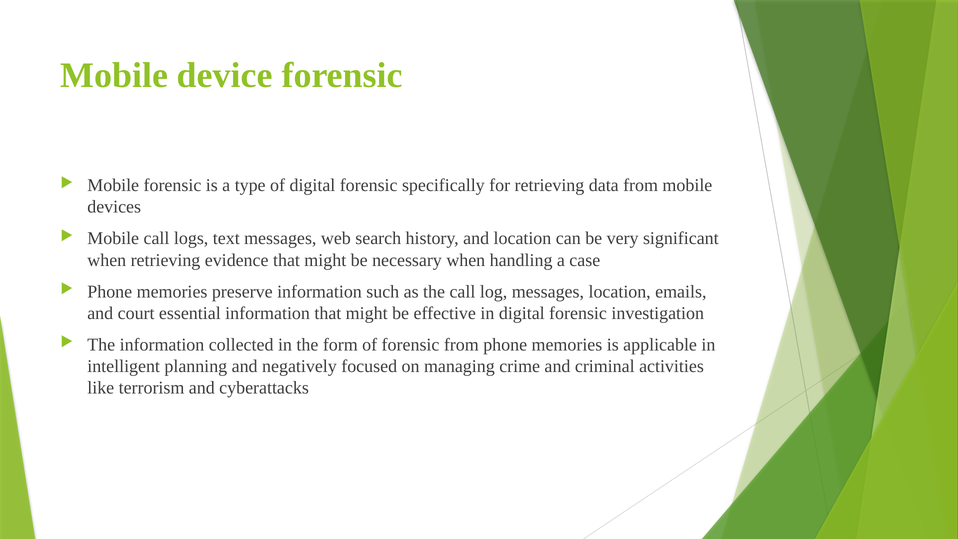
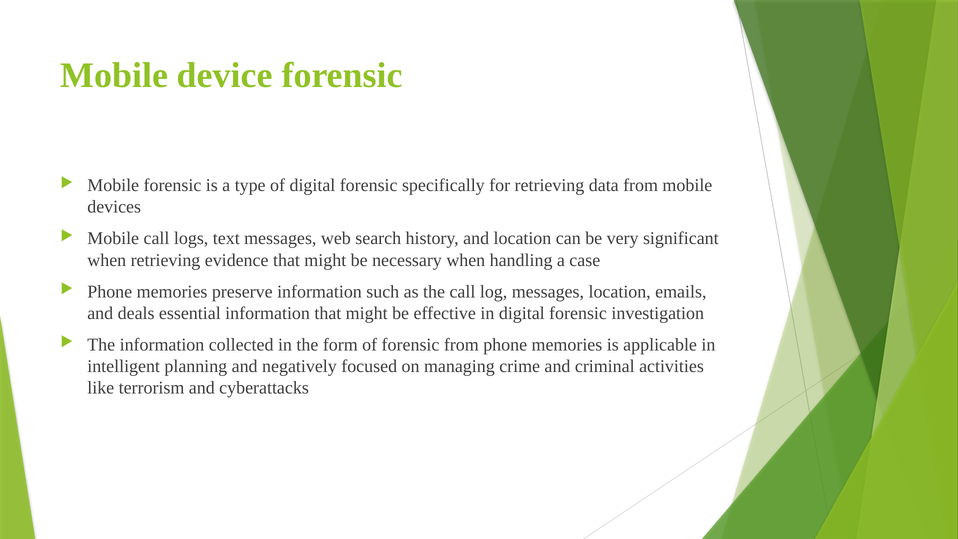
court: court -> deals (136, 313)
